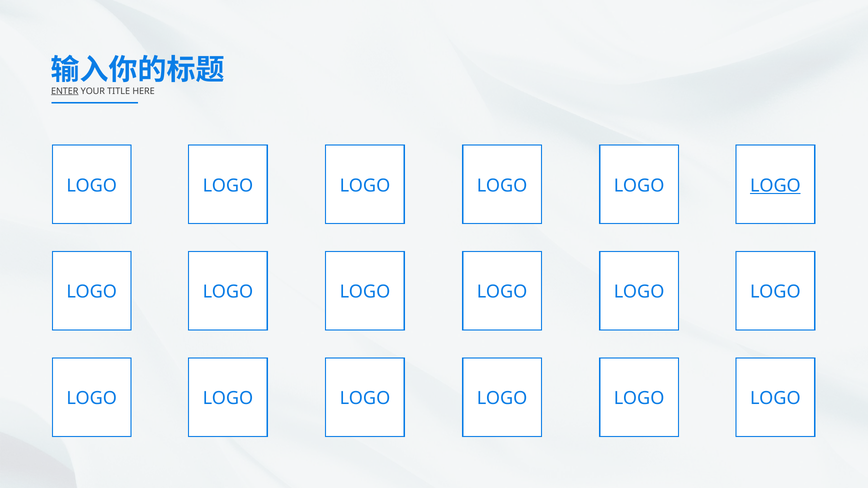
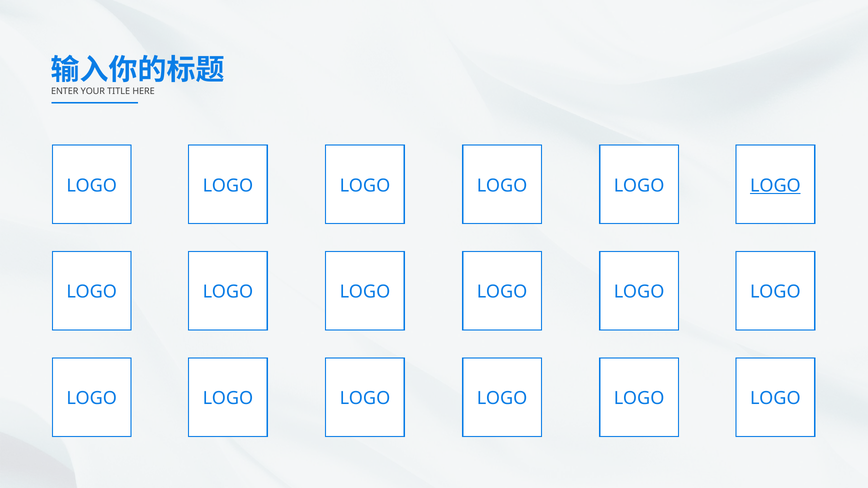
ENTER underline: present -> none (65, 91)
